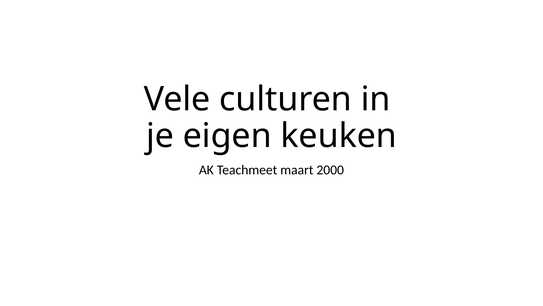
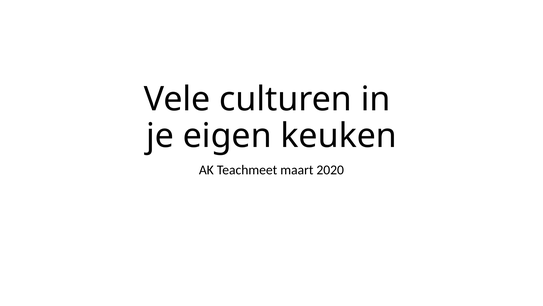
2000: 2000 -> 2020 (330, 170)
